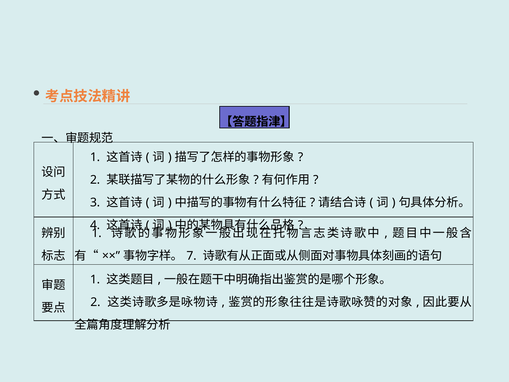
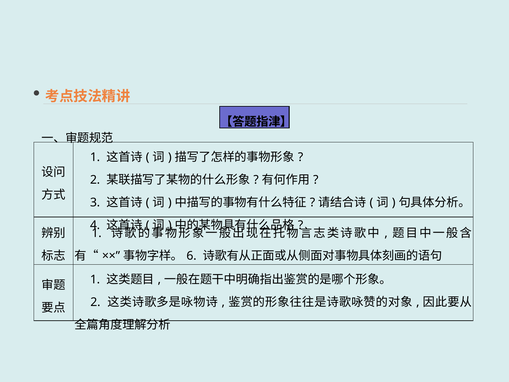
7: 7 -> 6 (191, 256)
